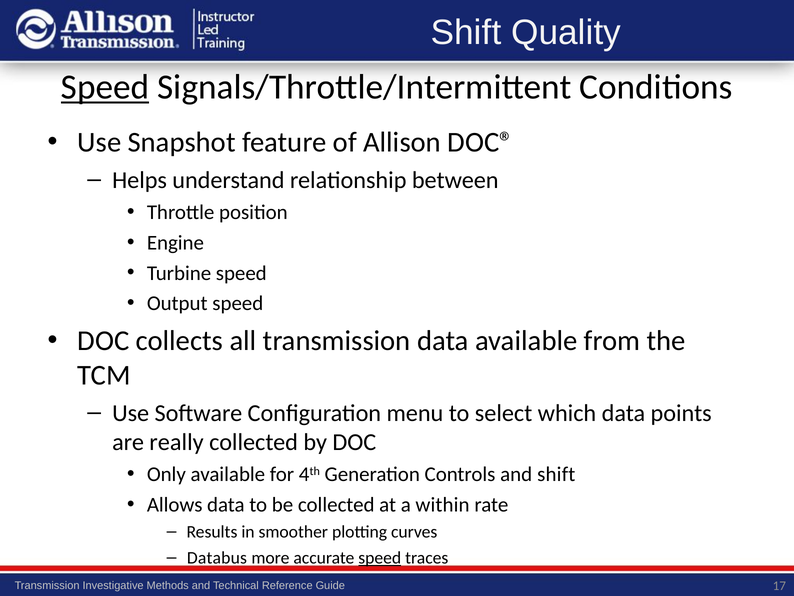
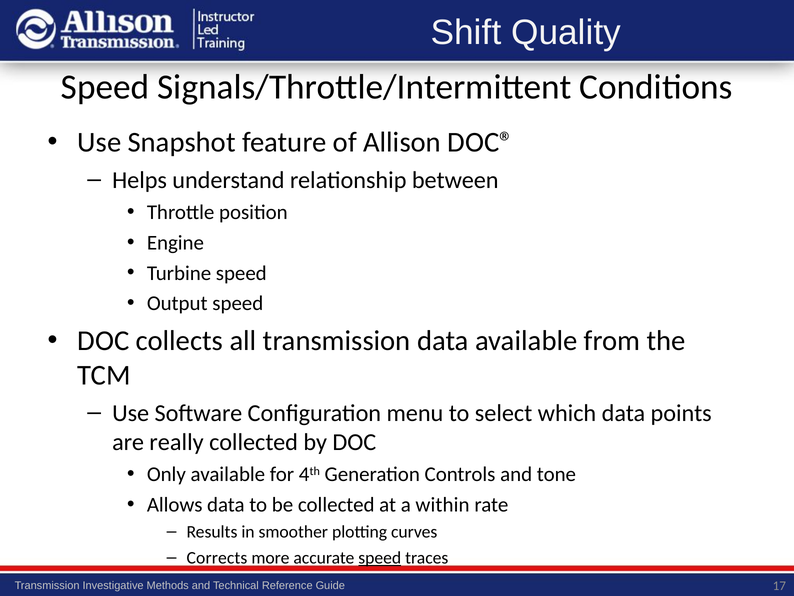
Speed underline: present -> none (105, 87)
and shift: shift -> tone (556, 474)
Databus: Databus -> Corrects (217, 557)
